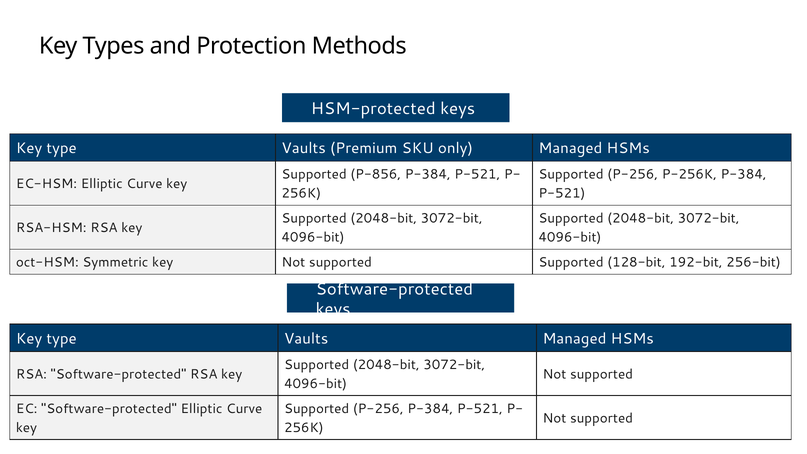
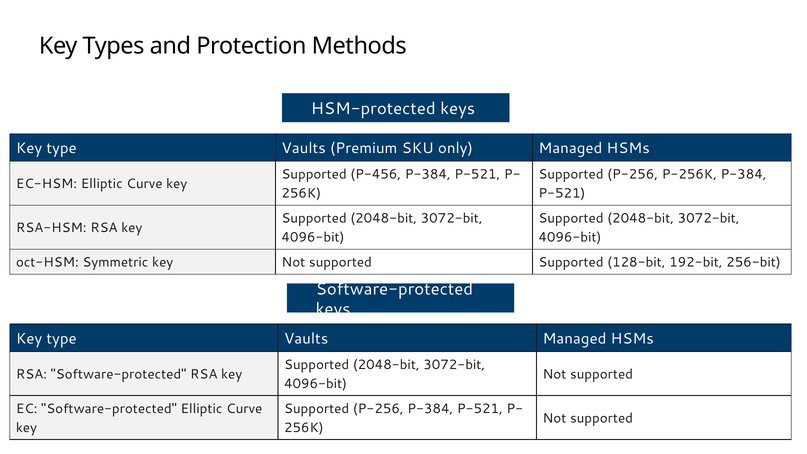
P-856: P-856 -> P-456 (376, 174)
